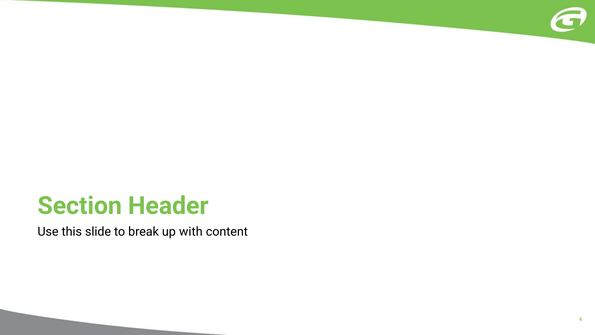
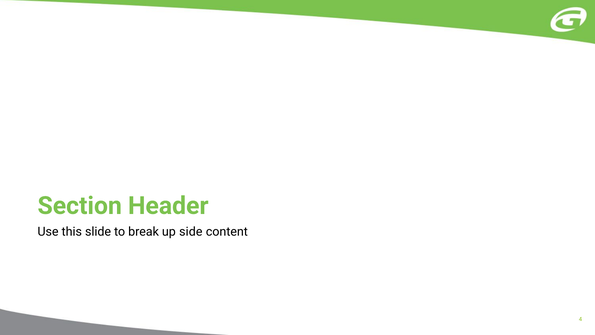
with: with -> side (191, 231)
